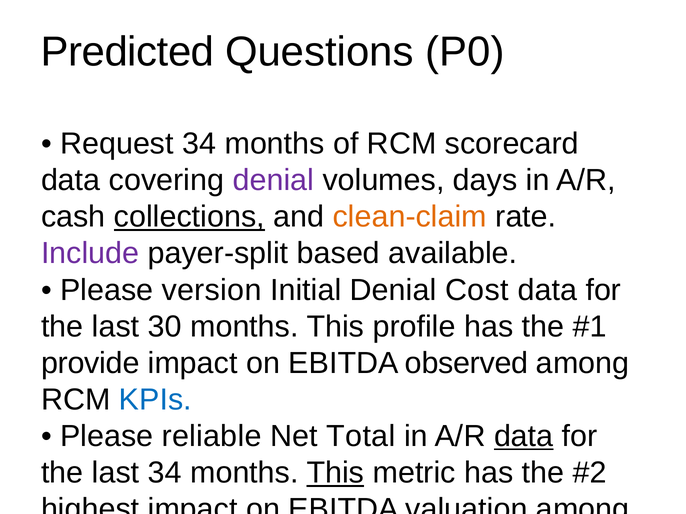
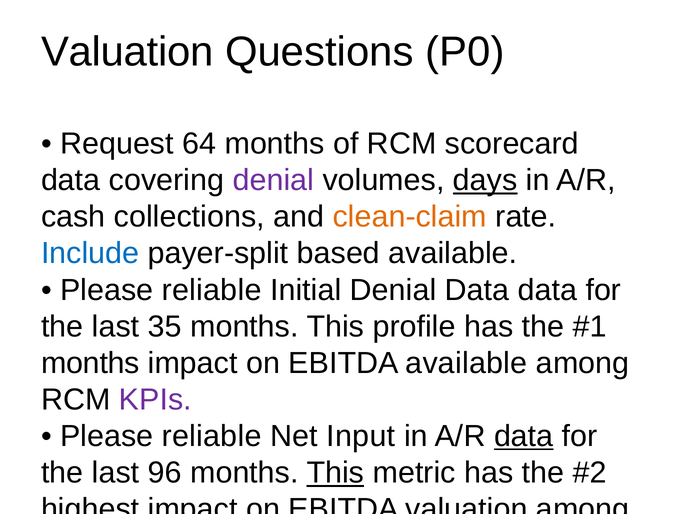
Predicted: Predicted -> Valuation (127, 52)
Request 34: 34 -> 64 (199, 144)
days underline: none -> present (485, 180)
collections underline: present -> none (189, 217)
Include colour: purple -> blue (90, 254)
version: version -> reliable (212, 290)
Denial Cost: Cost -> Data (477, 290)
30: 30 -> 35 (165, 327)
provide: provide -> months (90, 363)
EBITDA observed: observed -> available (466, 363)
KPIs colour: blue -> purple (155, 400)
Total: Total -> Input (361, 437)
last 34: 34 -> 96 (165, 473)
